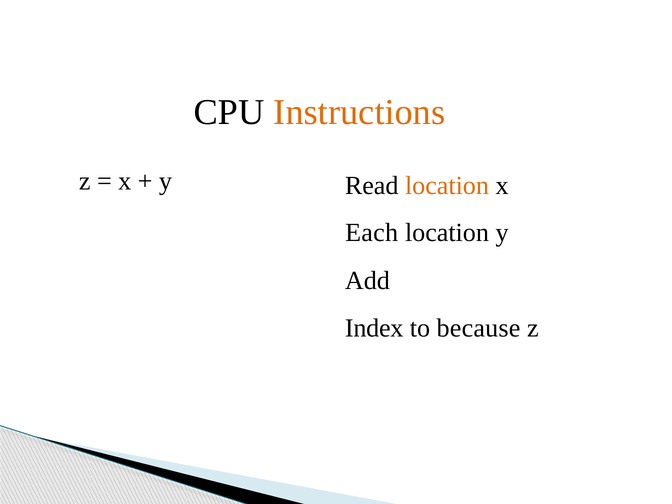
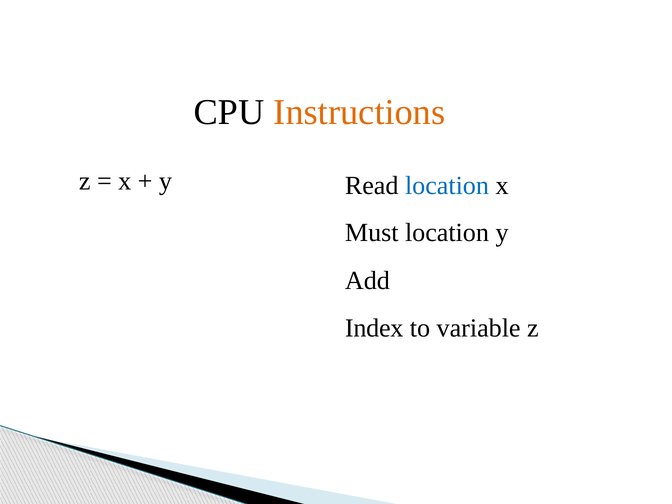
location colour: orange -> blue (447, 186)
Each: Each -> Must (372, 233)
because: because -> variable (479, 328)
